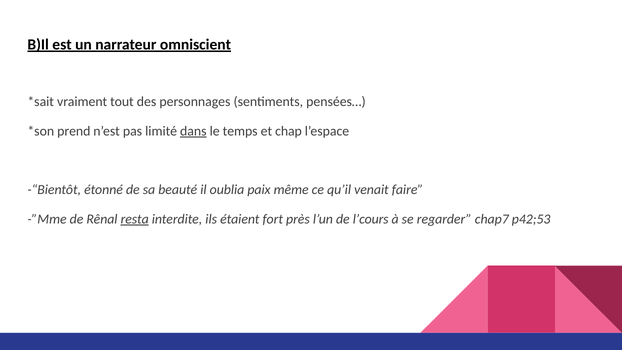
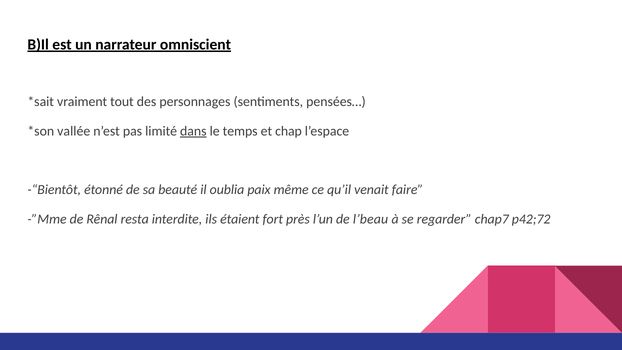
prend: prend -> vallée (74, 131)
resta underline: present -> none (135, 219)
l’cours: l’cours -> l’beau (371, 219)
p42;53: p42;53 -> p42;72 (531, 219)
